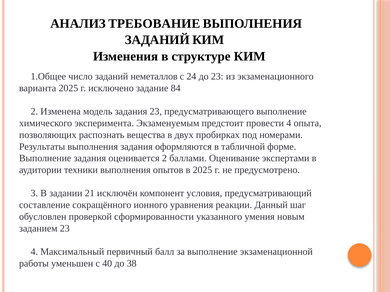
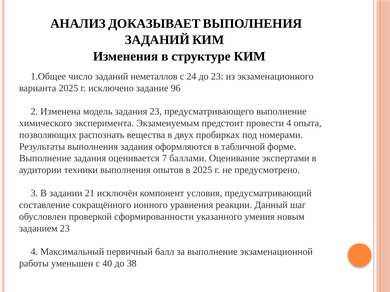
ТРЕБОВАНИЕ: ТРЕБОВАНИЕ -> ДОКАЗЫВАЕТ (154, 24)
84: 84 -> 96 (176, 88)
оценивается 2: 2 -> 7 (164, 159)
